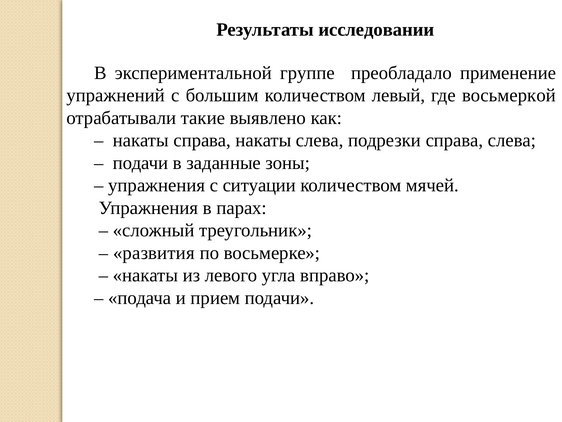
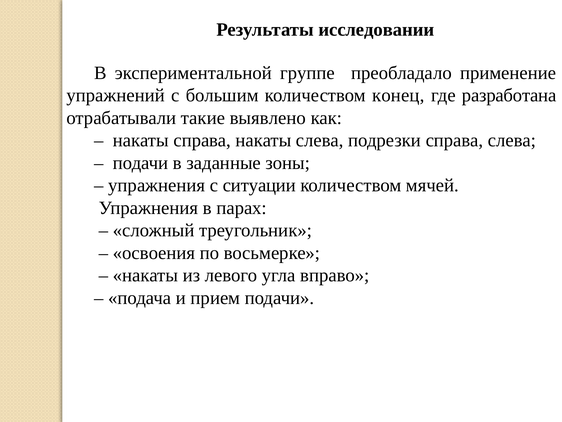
левый: левый -> конец (398, 95)
восьмеркой: восьмеркой -> разработана (509, 95)
развития: развития -> освоения (154, 253)
